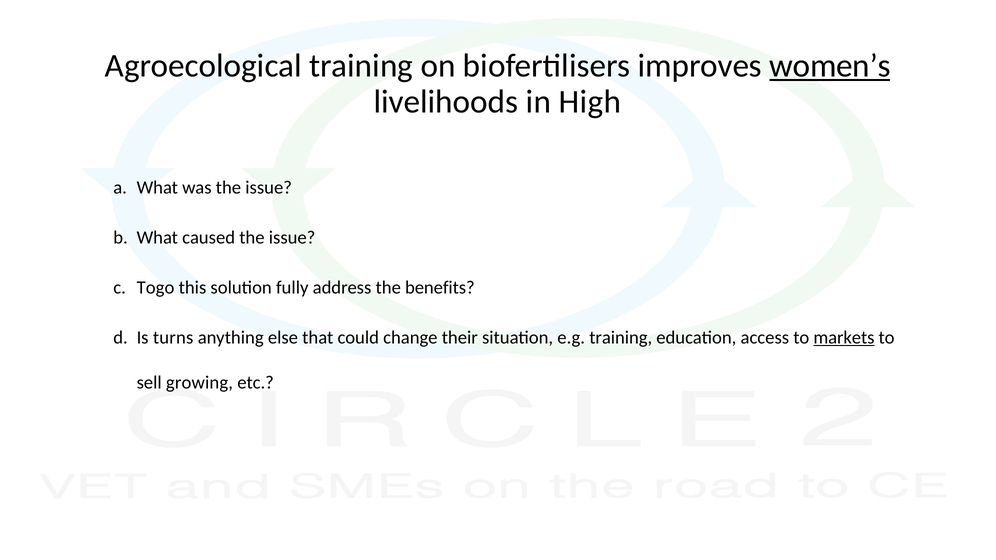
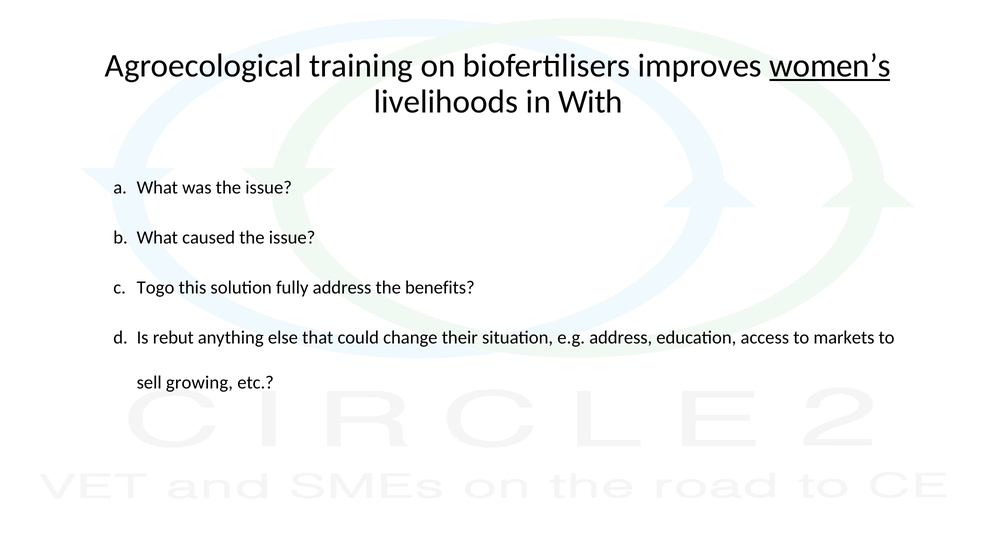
High: High -> With (590, 102)
turns: turns -> rebut (173, 338)
e.g training: training -> address (621, 338)
markets underline: present -> none (844, 338)
